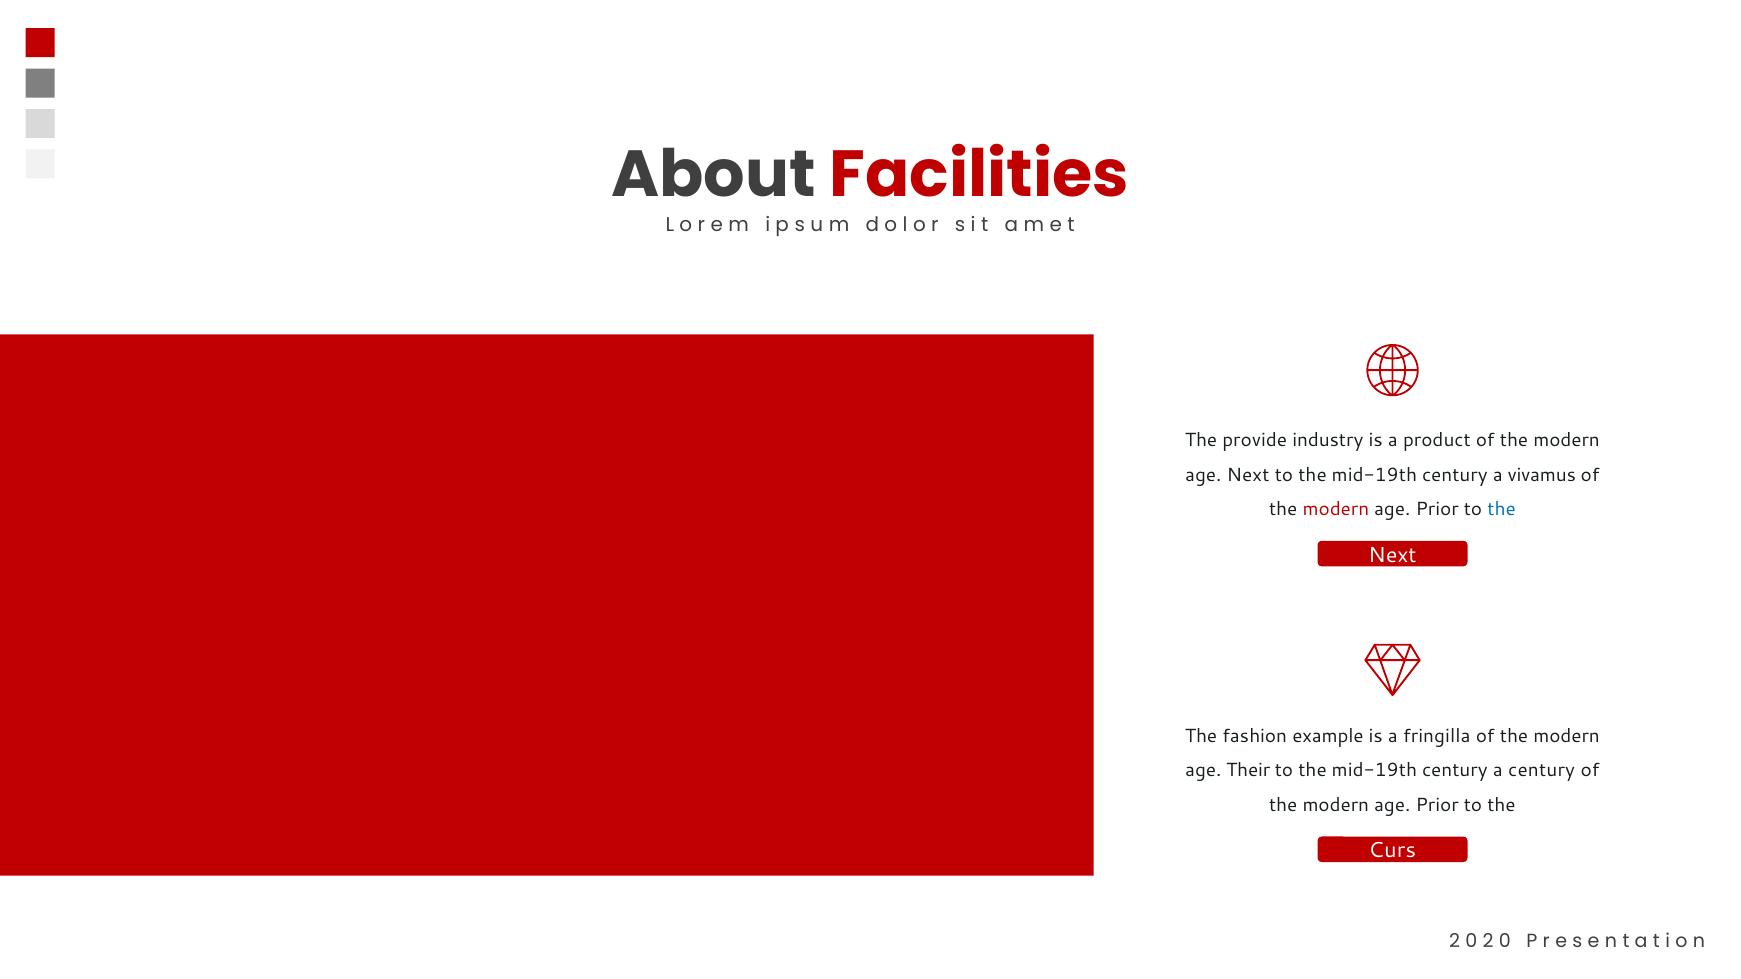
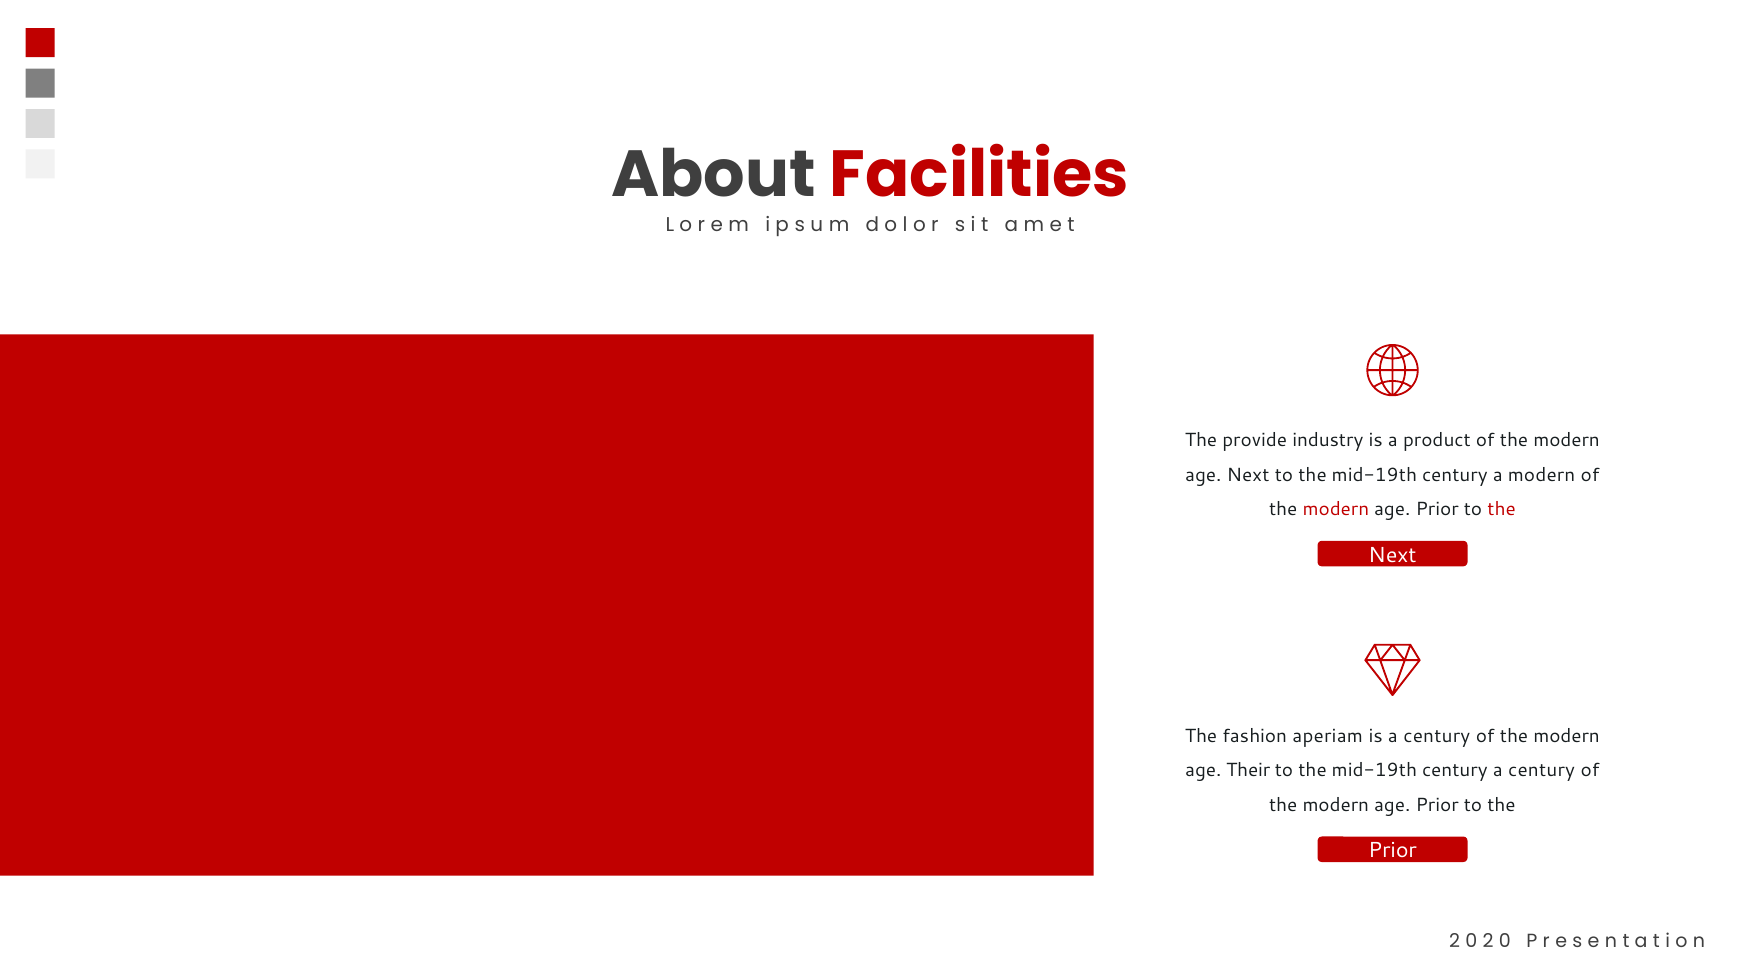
a vivamus: vivamus -> modern (1542, 475)
the colour: blue -> red (1502, 509)
example: example -> aperiam (1328, 737)
is a fringilla: fringilla -> century (1437, 737)
Curs: Curs -> Prior (1393, 851)
